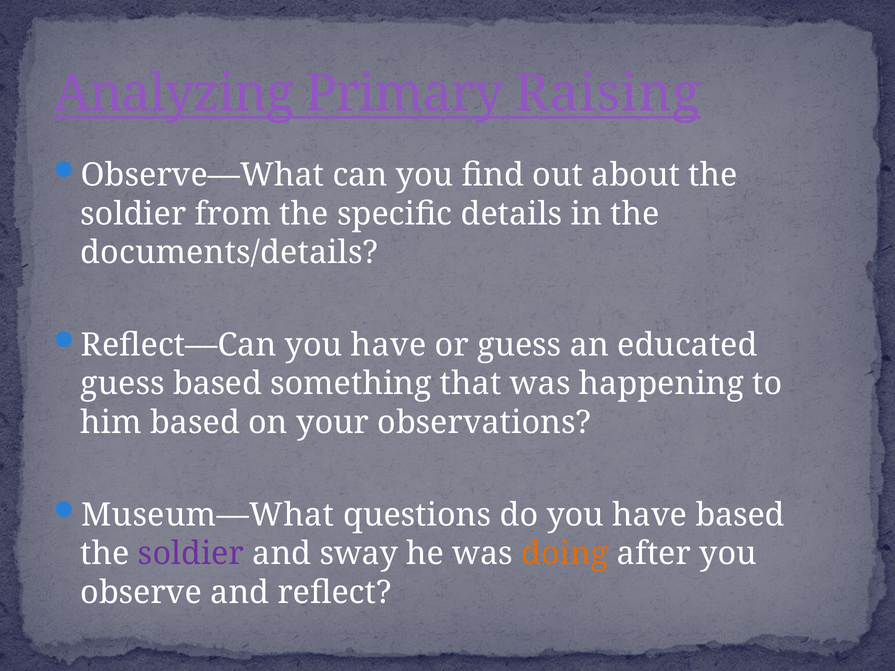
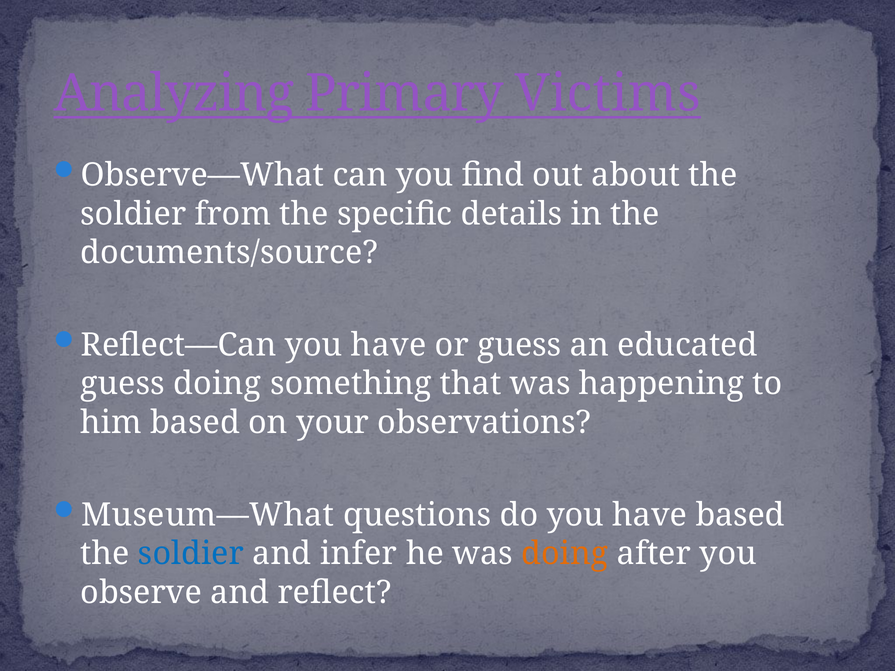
Raising: Raising -> Victims (608, 94)
documents/details: documents/details -> documents/source (229, 253)
guess based: based -> doing (217, 384)
soldier colour: purple -> blue (191, 554)
sway: sway -> infer (359, 554)
